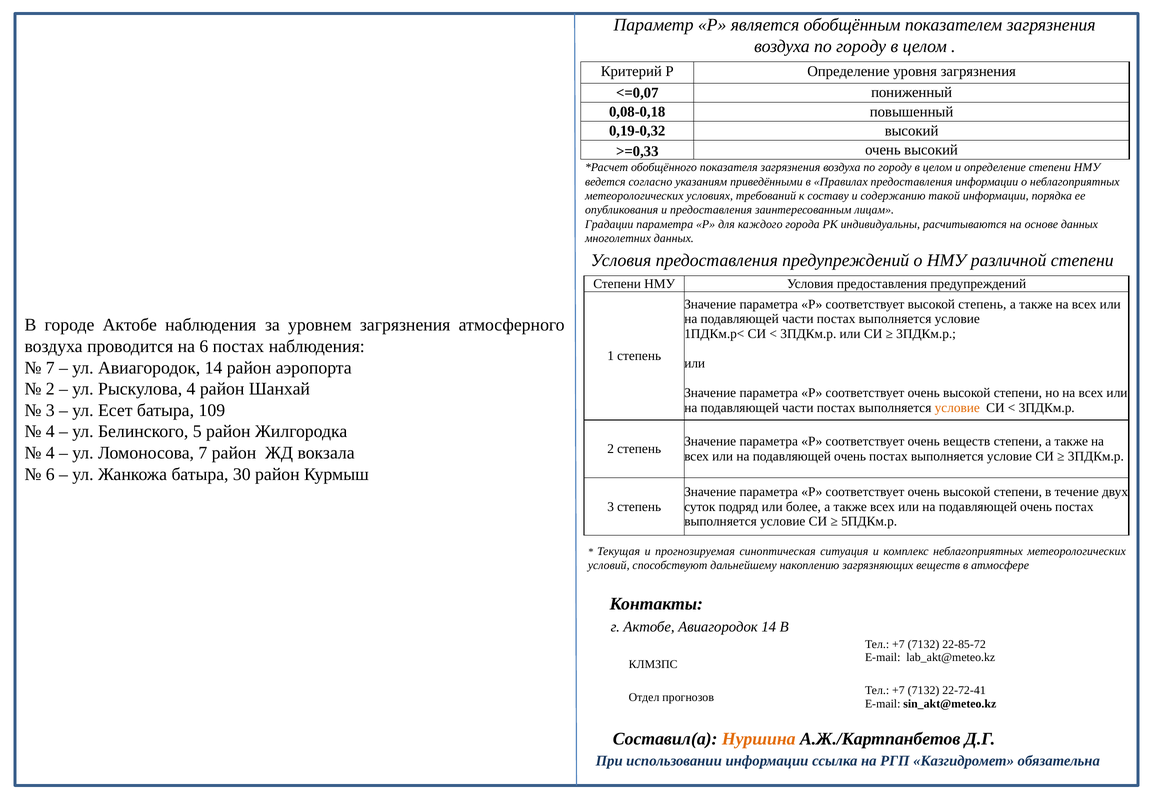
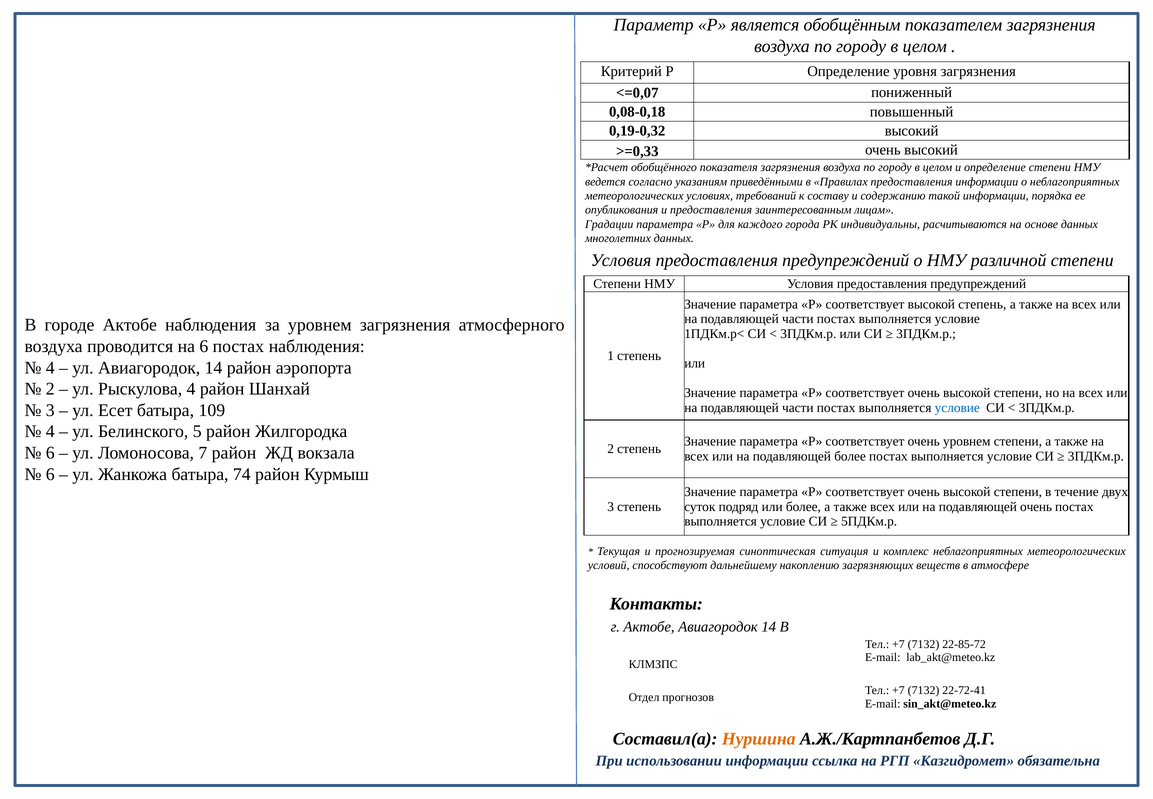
7: 7 -> 4 (50, 367)
условие colour: orange -> blue (957, 407)
очень веществ: веществ -> уровнем (967, 441)
4: 4 -> 6 (50, 452)
очень: очень -> более (850, 456)
30: 30 -> 74 (242, 474)
